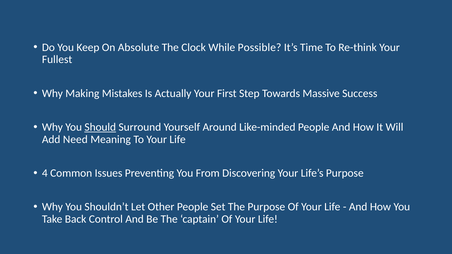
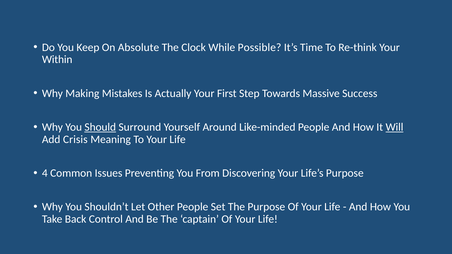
Fullest: Fullest -> Within (57, 60)
Will underline: none -> present (395, 127)
Need: Need -> Crisis (75, 139)
